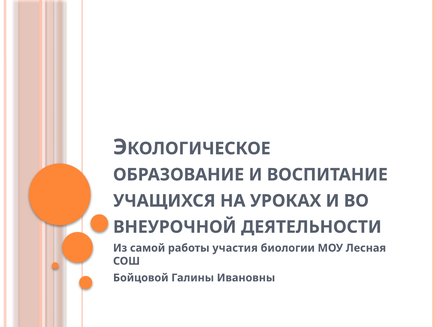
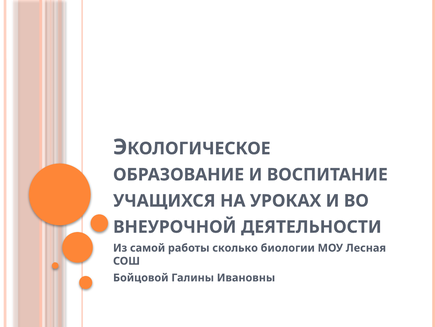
участия: участия -> сколько (235, 247)
